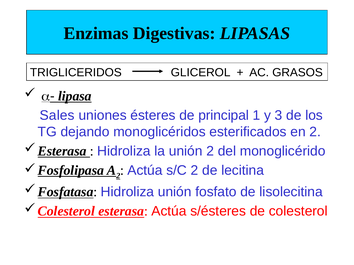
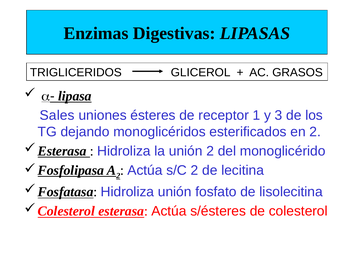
principal: principal -> receptor (224, 116)
